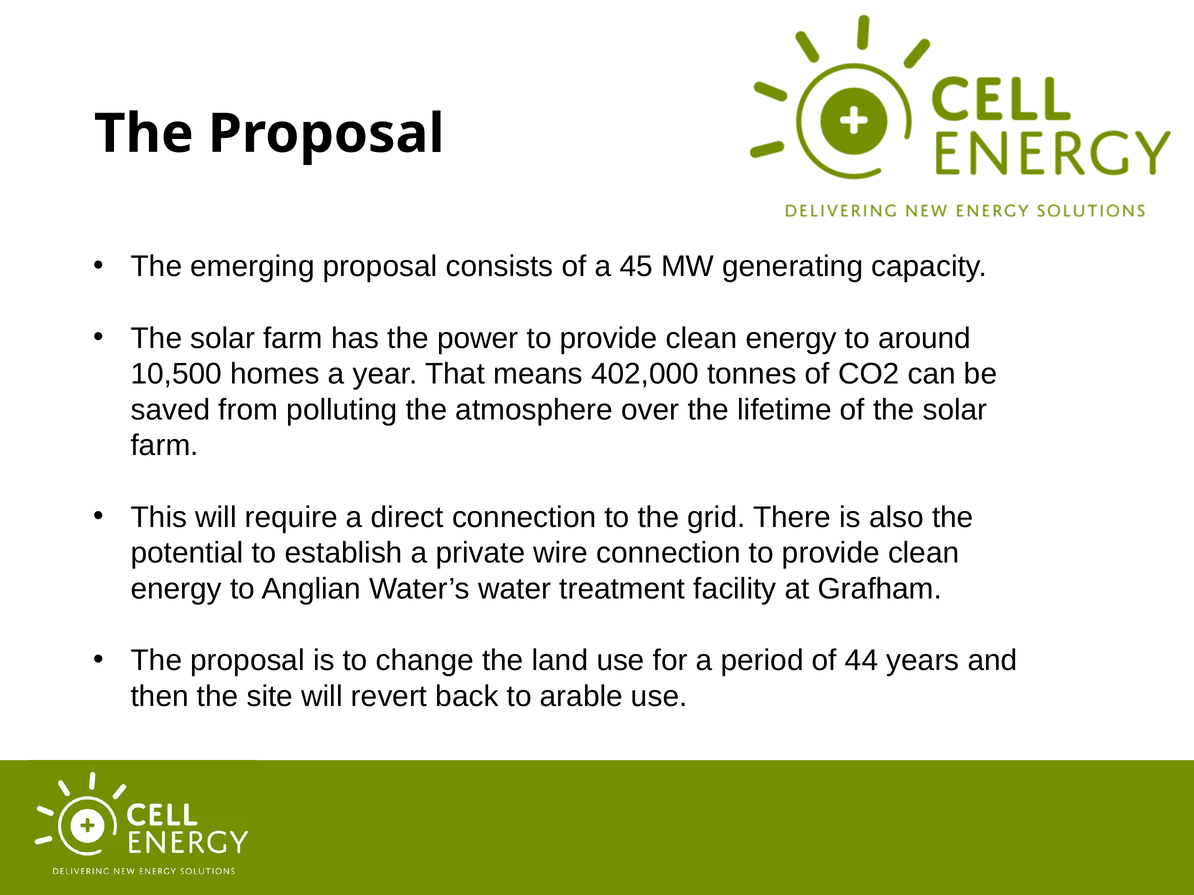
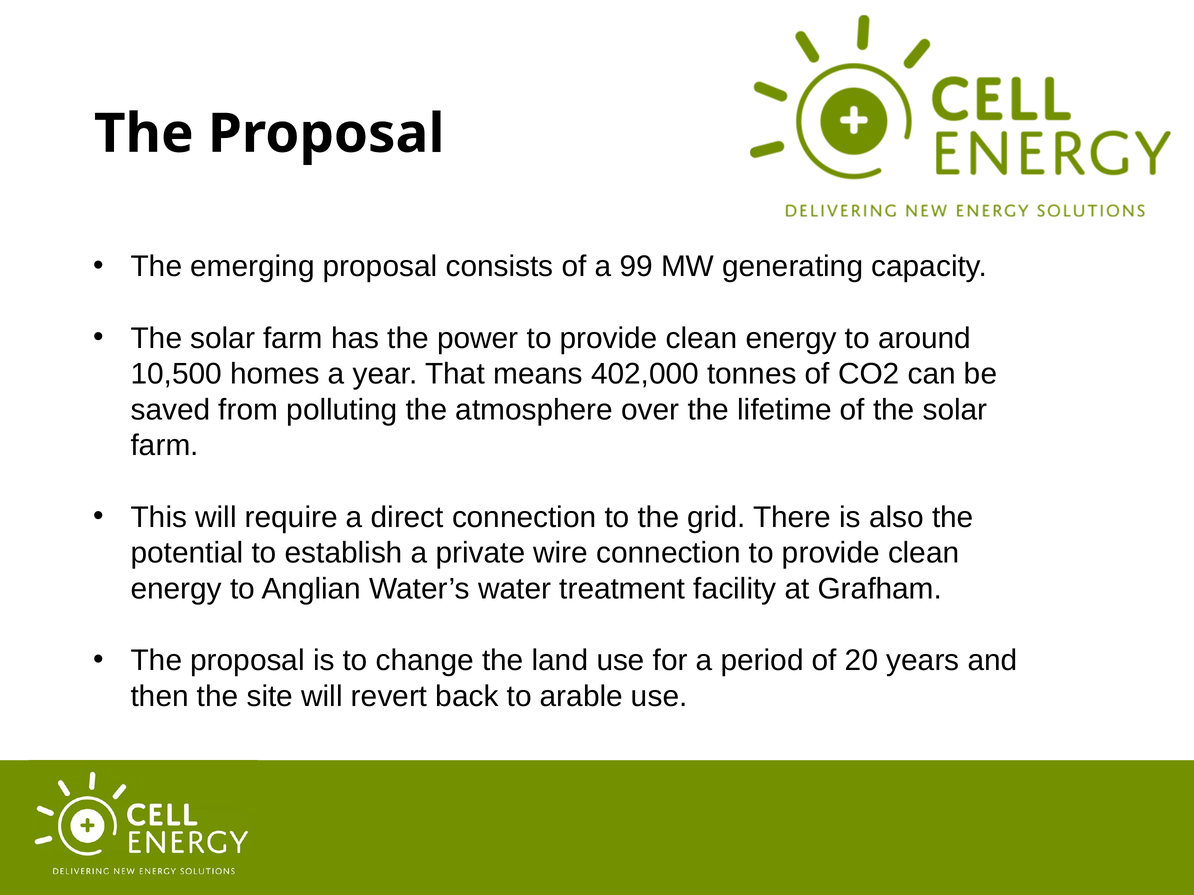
45: 45 -> 99 (636, 267)
44: 44 -> 20 (862, 661)
